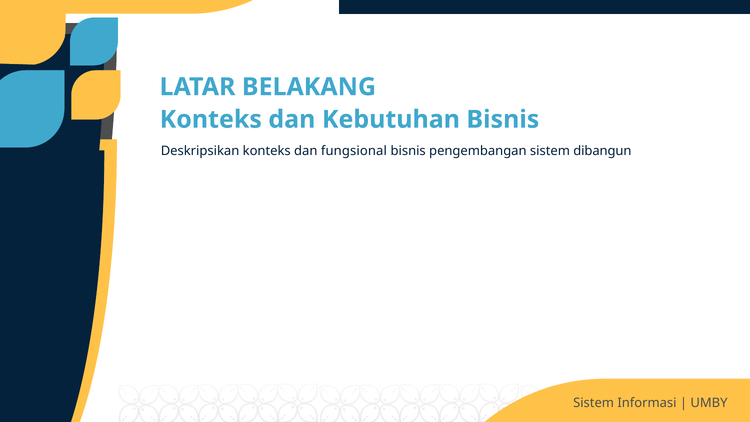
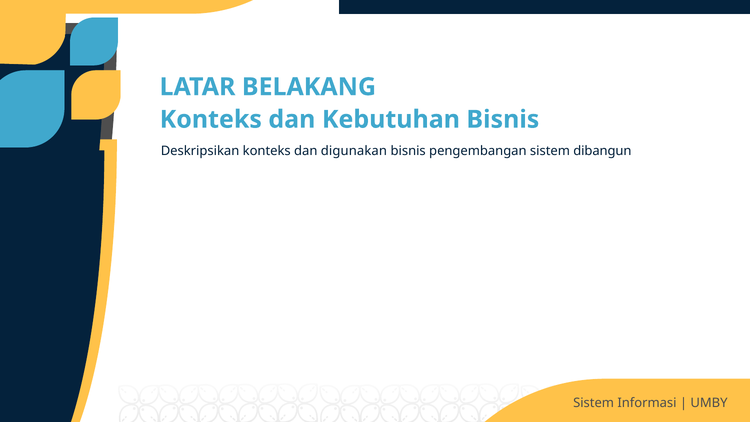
fungsional: fungsional -> digunakan (354, 151)
